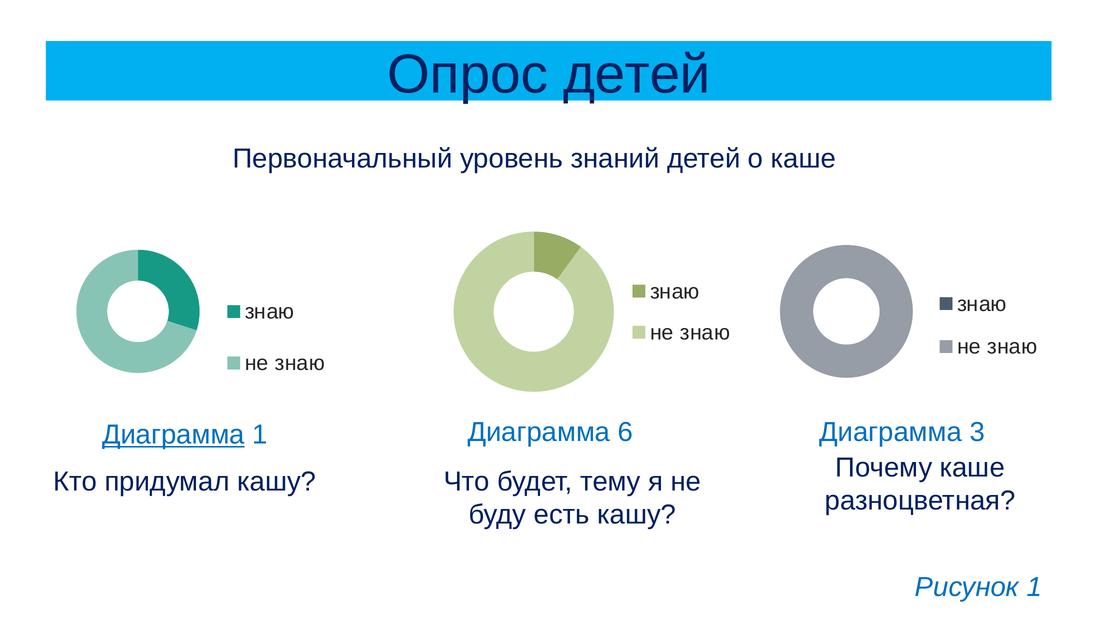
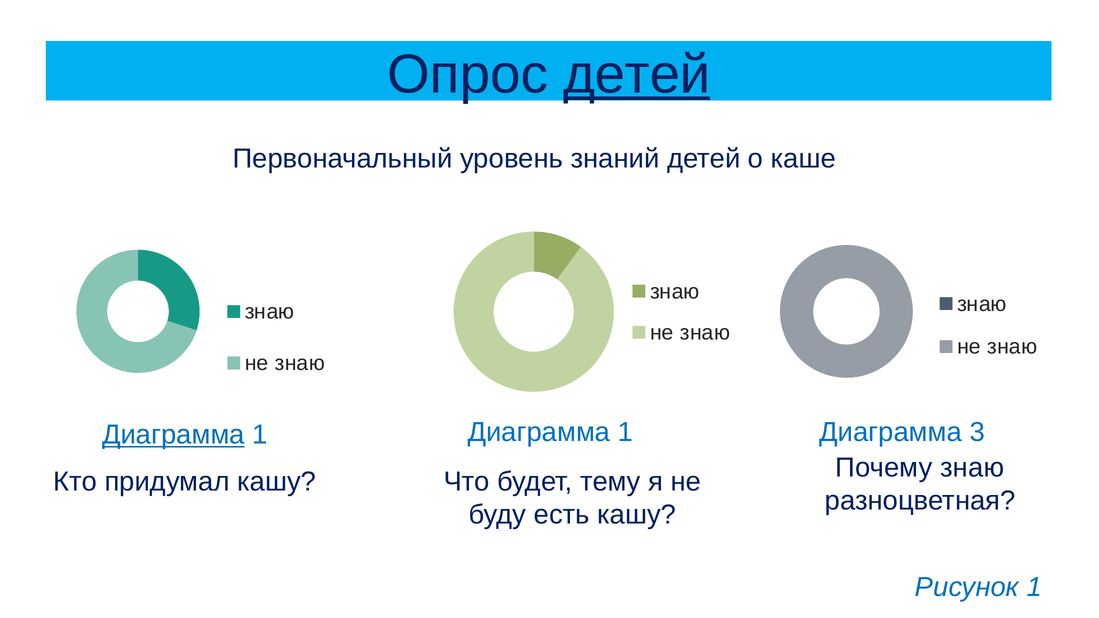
детей underline: none -> present (637, 75)
1 Диаграмма 6: 6 -> 1 (625, 432)
Почему каше: каше -> знаю (972, 468)
